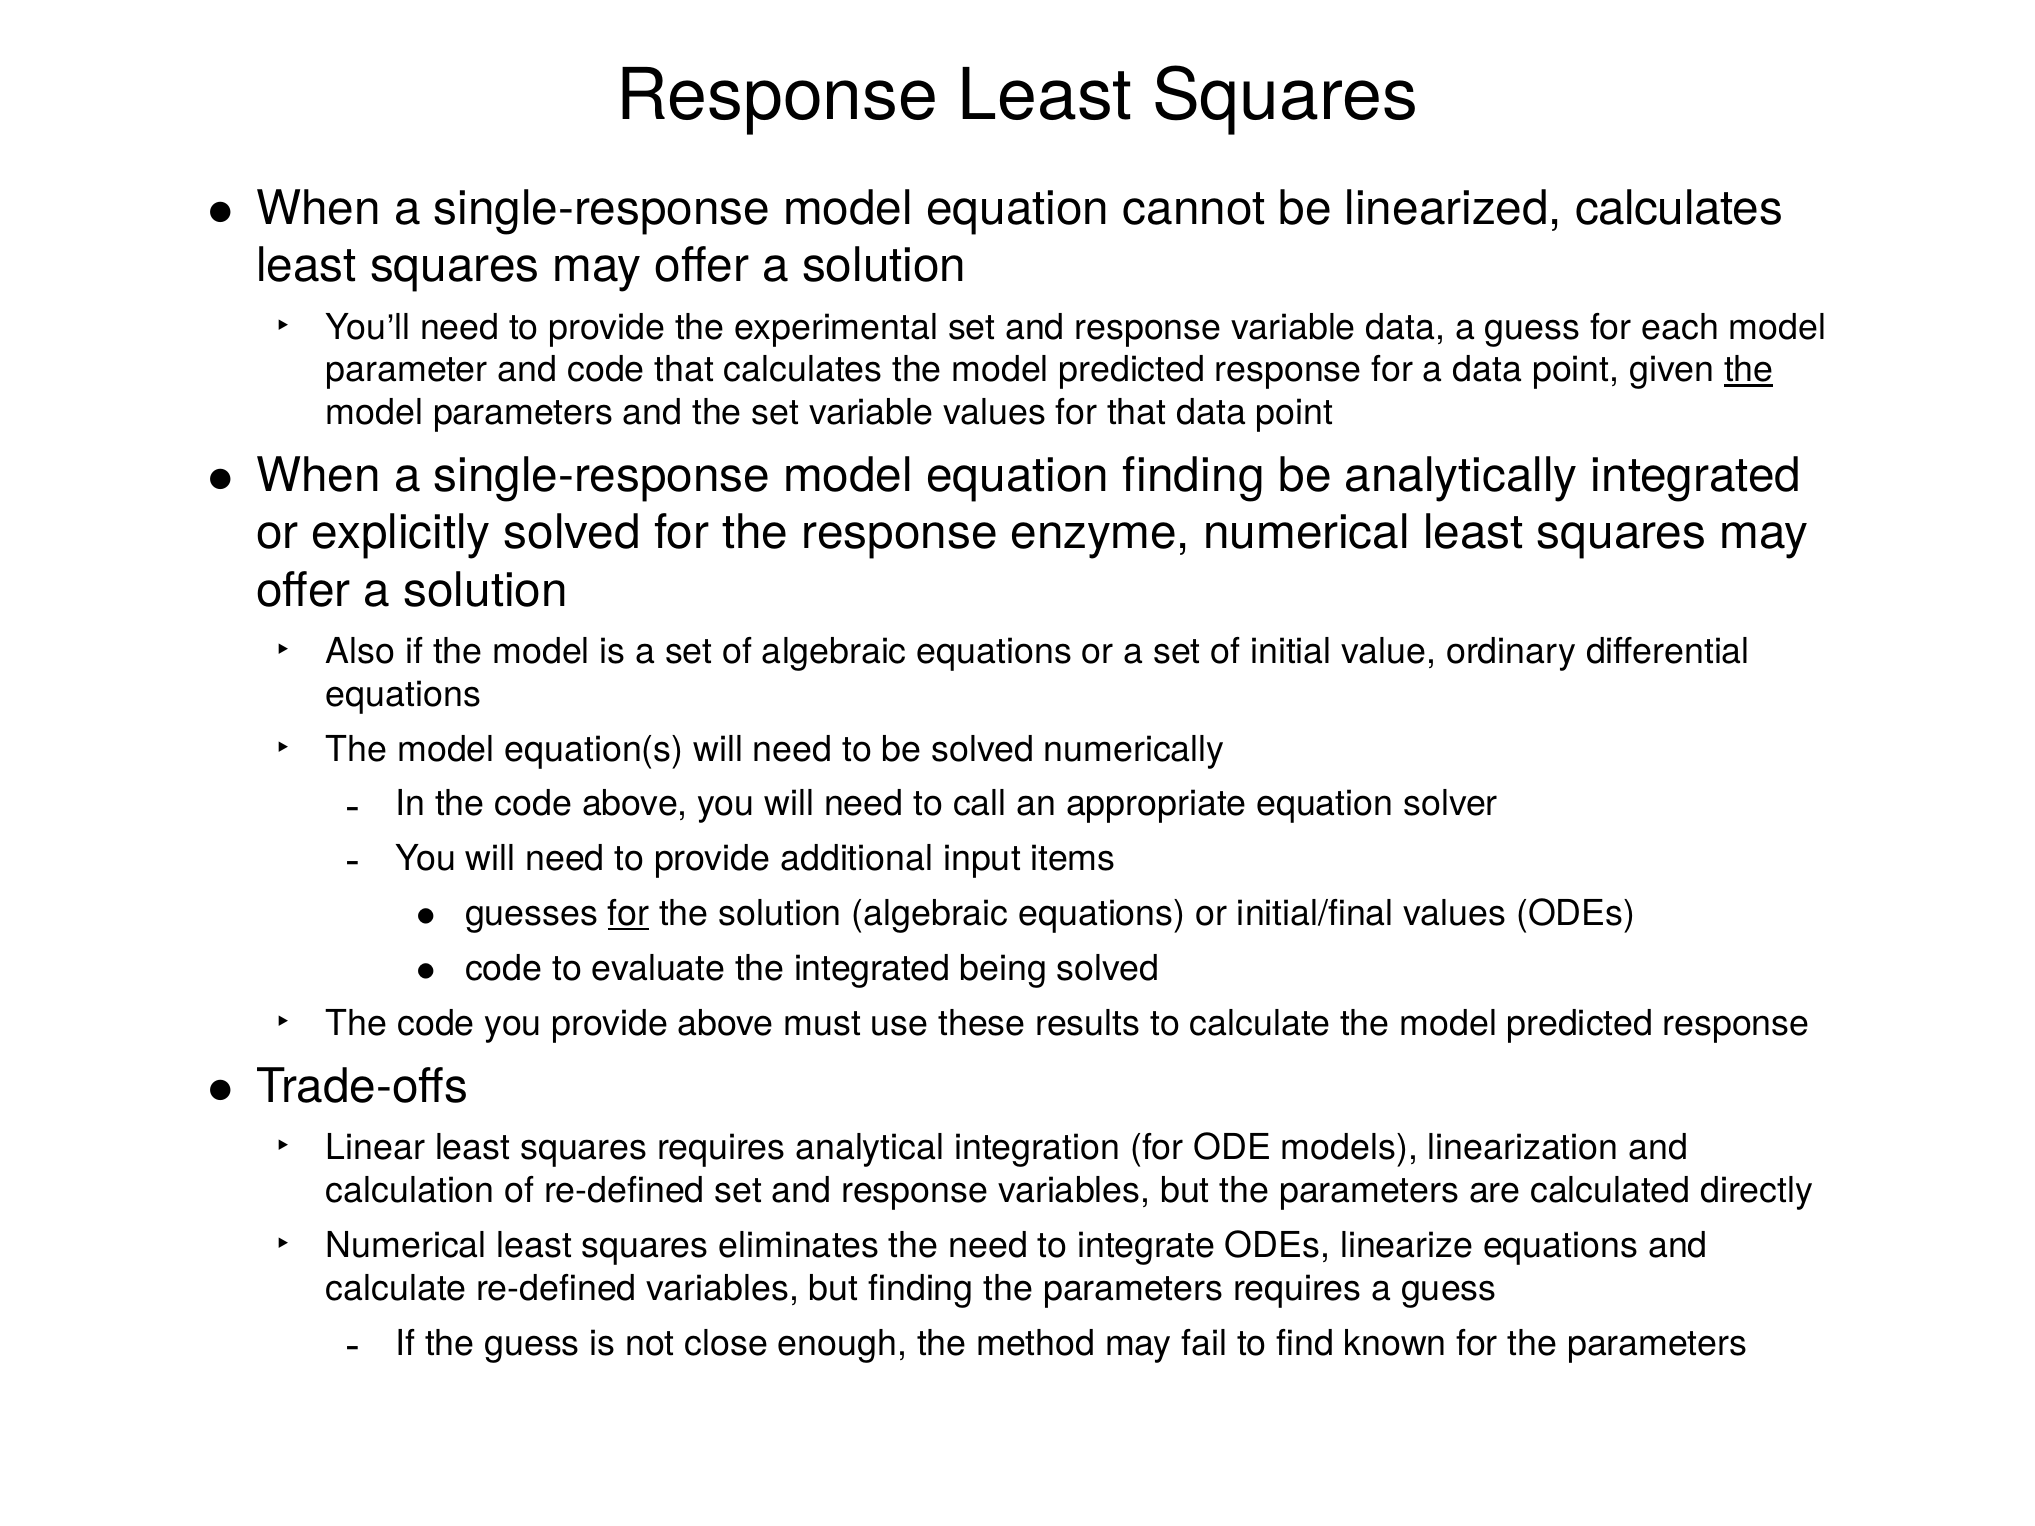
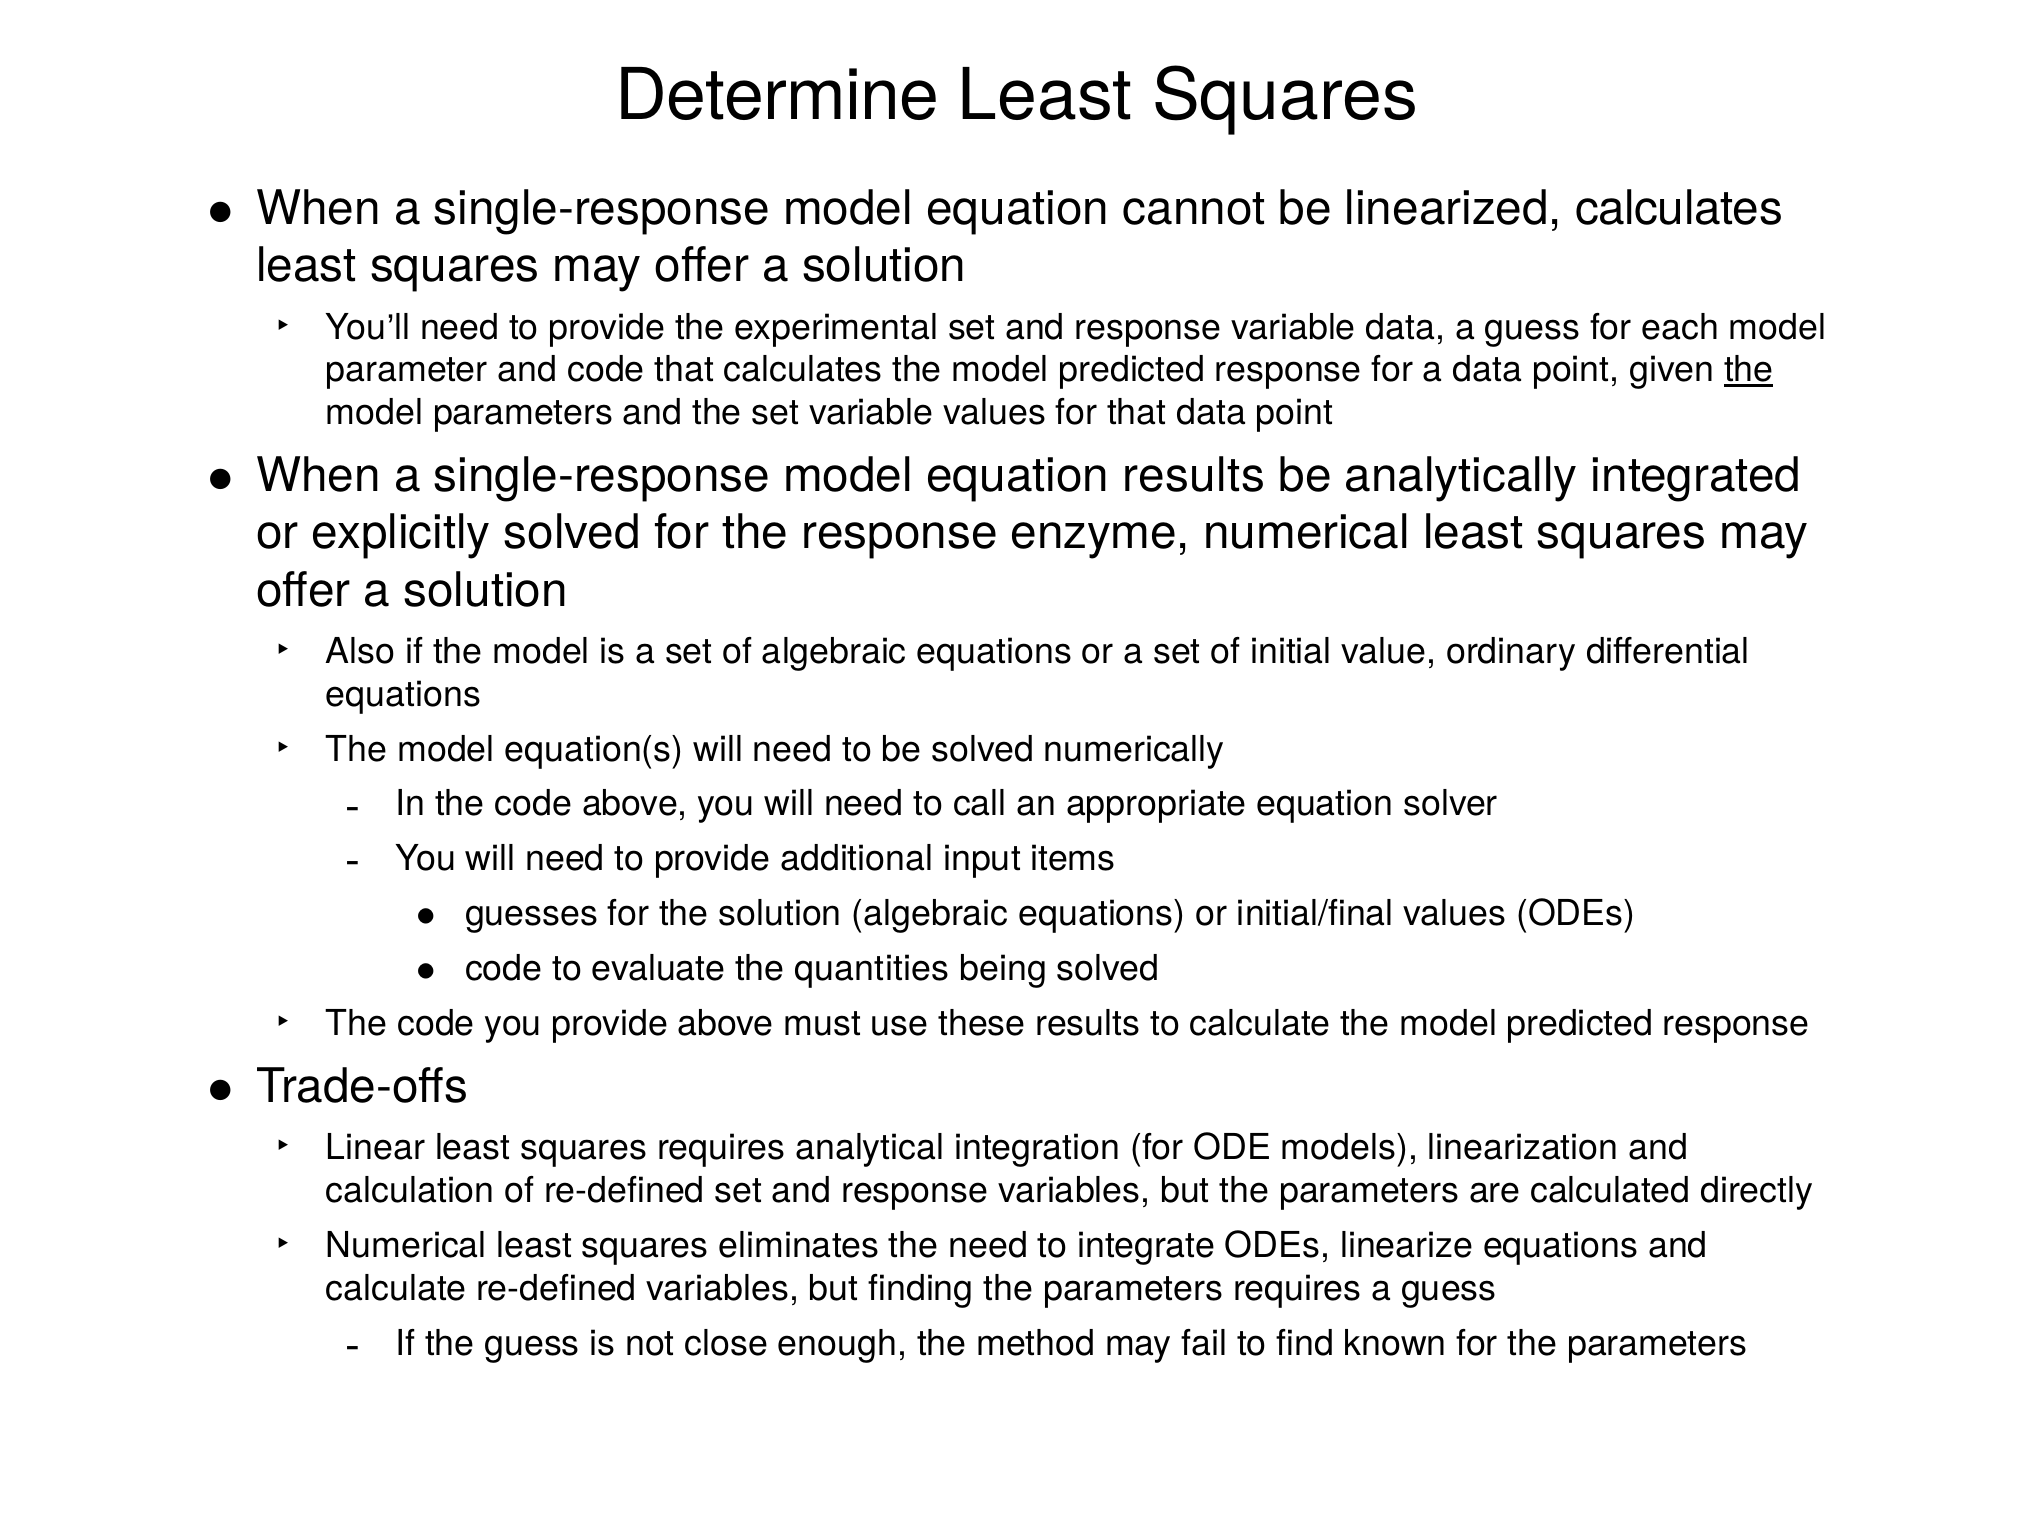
Response: Response -> Determine (778, 96)
equation finding: finding -> results (1194, 476)
for underline: present -> none (629, 914)
the integrated: integrated -> quantities (872, 969)
